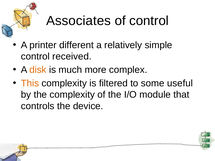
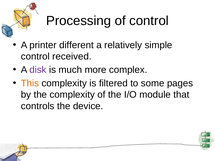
Associates: Associates -> Processing (79, 21)
disk colour: orange -> purple (38, 70)
useful: useful -> pages (180, 83)
